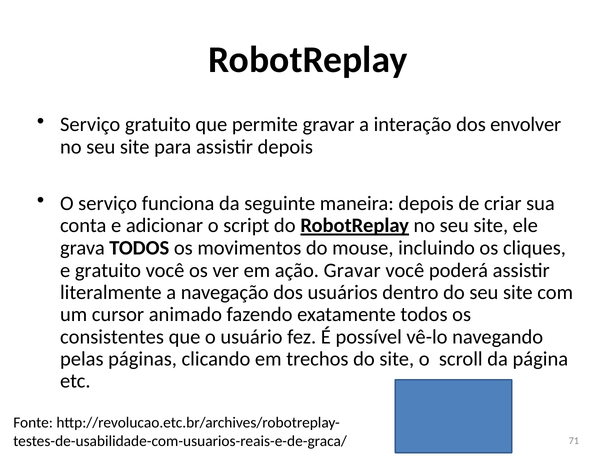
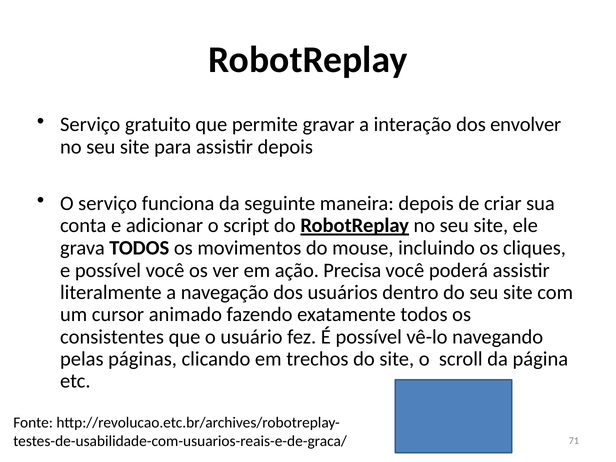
e gratuito: gratuito -> possível (108, 270)
ação Gravar: Gravar -> Precisa (352, 270)
